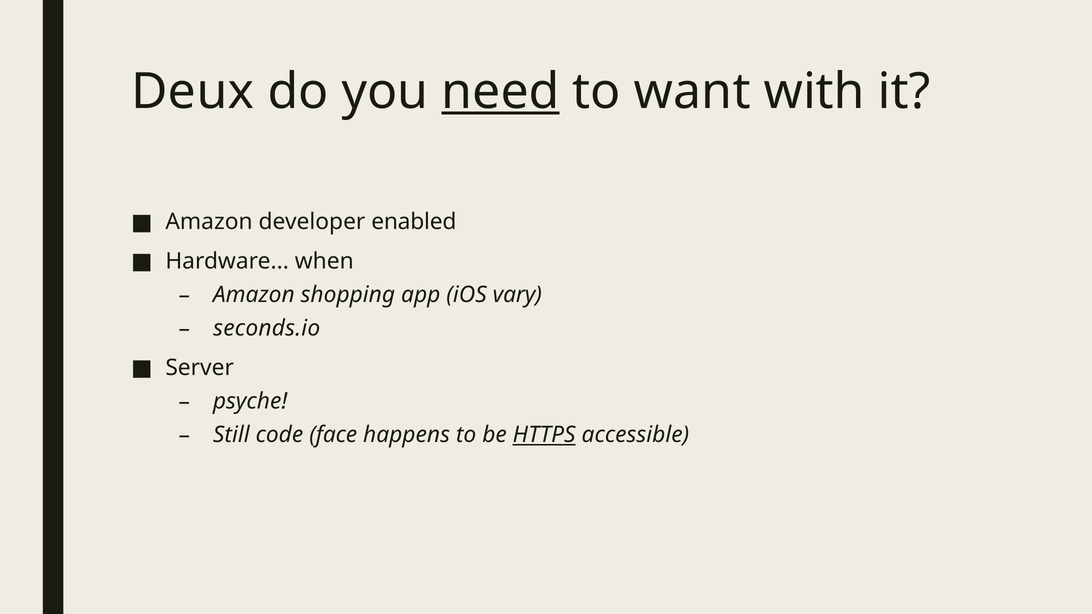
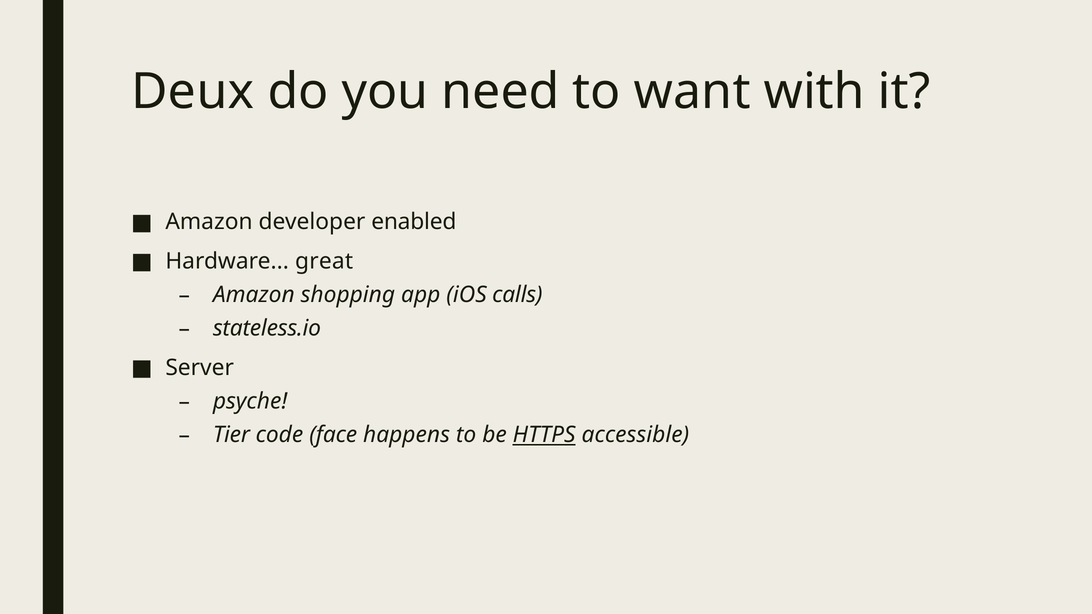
need underline: present -> none (500, 92)
when: when -> great (324, 261)
vary: vary -> calls (517, 295)
seconds.io: seconds.io -> stateless.io (267, 328)
Still: Still -> Tier (231, 435)
